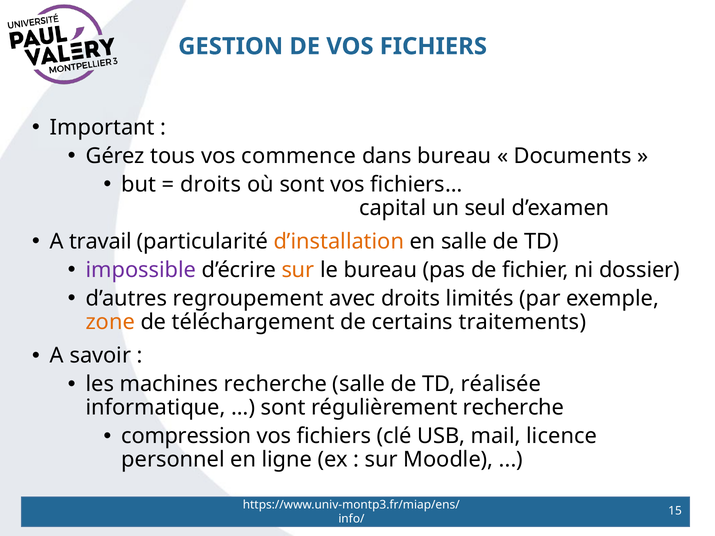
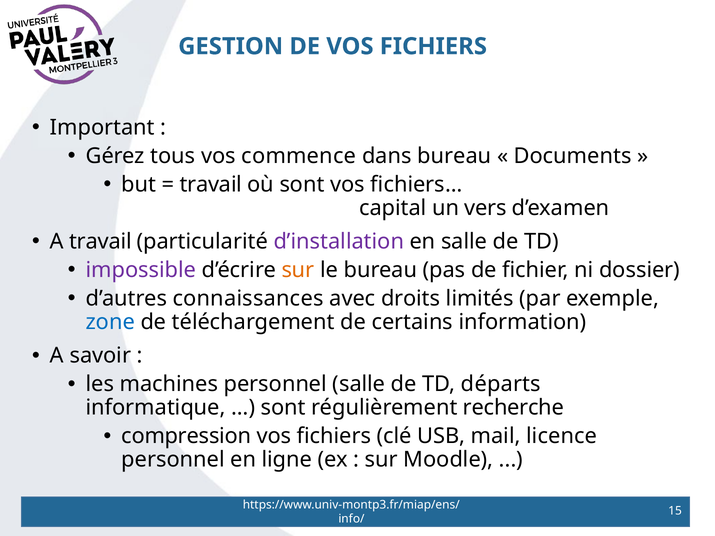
droits: droits -> travail (211, 185)
seul: seul -> vers (485, 208)
d’installation colour: orange -> purple (339, 242)
regroupement: regroupement -> connaissances (248, 299)
zone colour: orange -> blue (110, 322)
traitements: traitements -> information (522, 322)
machines recherche: recherche -> personnel (275, 384)
réalisée: réalisée -> départs (501, 384)
